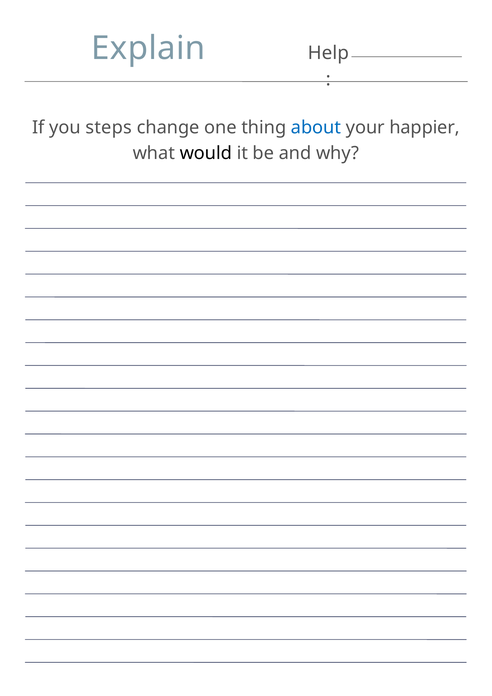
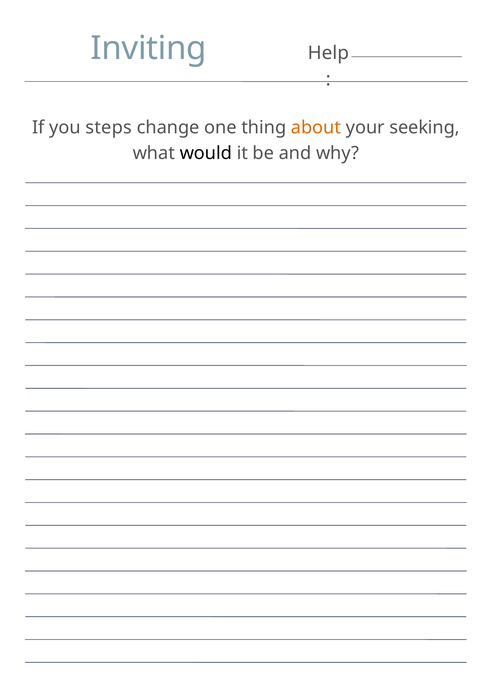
Explain: Explain -> Inviting (149, 48)
about colour: blue -> orange (316, 128)
happier: happier -> seeking (425, 128)
